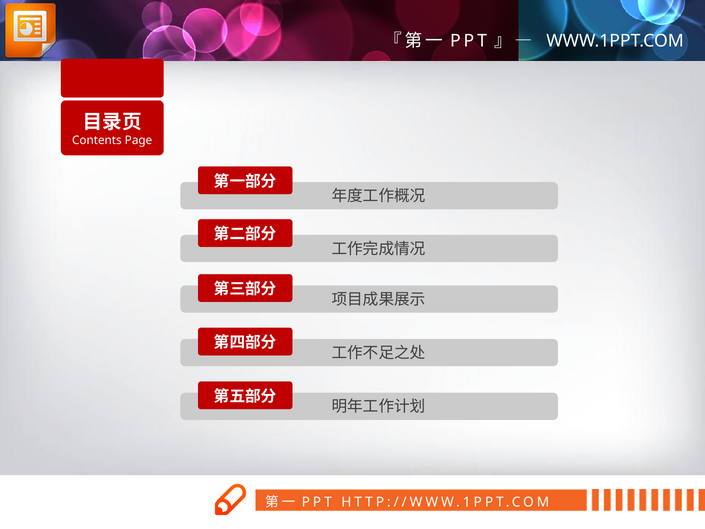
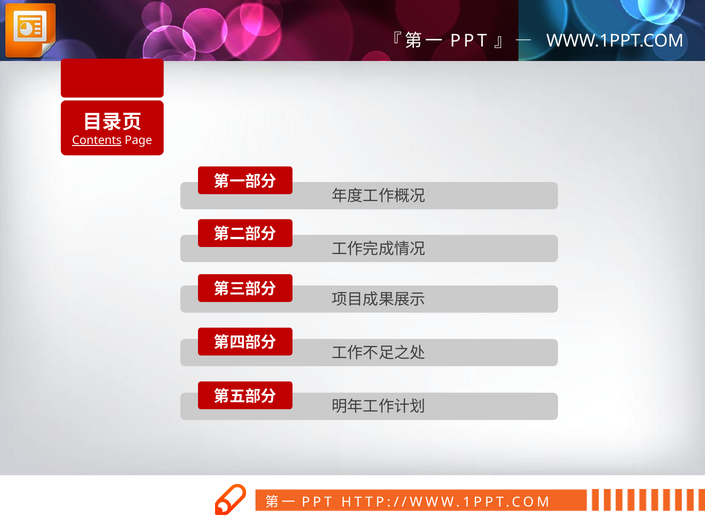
Contents underline: none -> present (97, 140)
